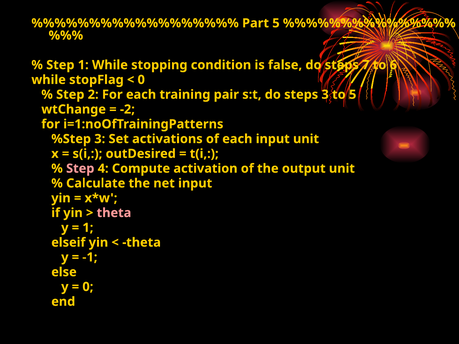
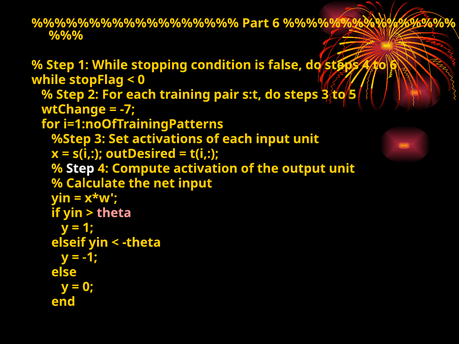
Part 5: 5 -> 6 (276, 23)
steps 7: 7 -> 4 (366, 65)
-2: -2 -> -7 (127, 109)
Step colour: pink -> white (80, 169)
